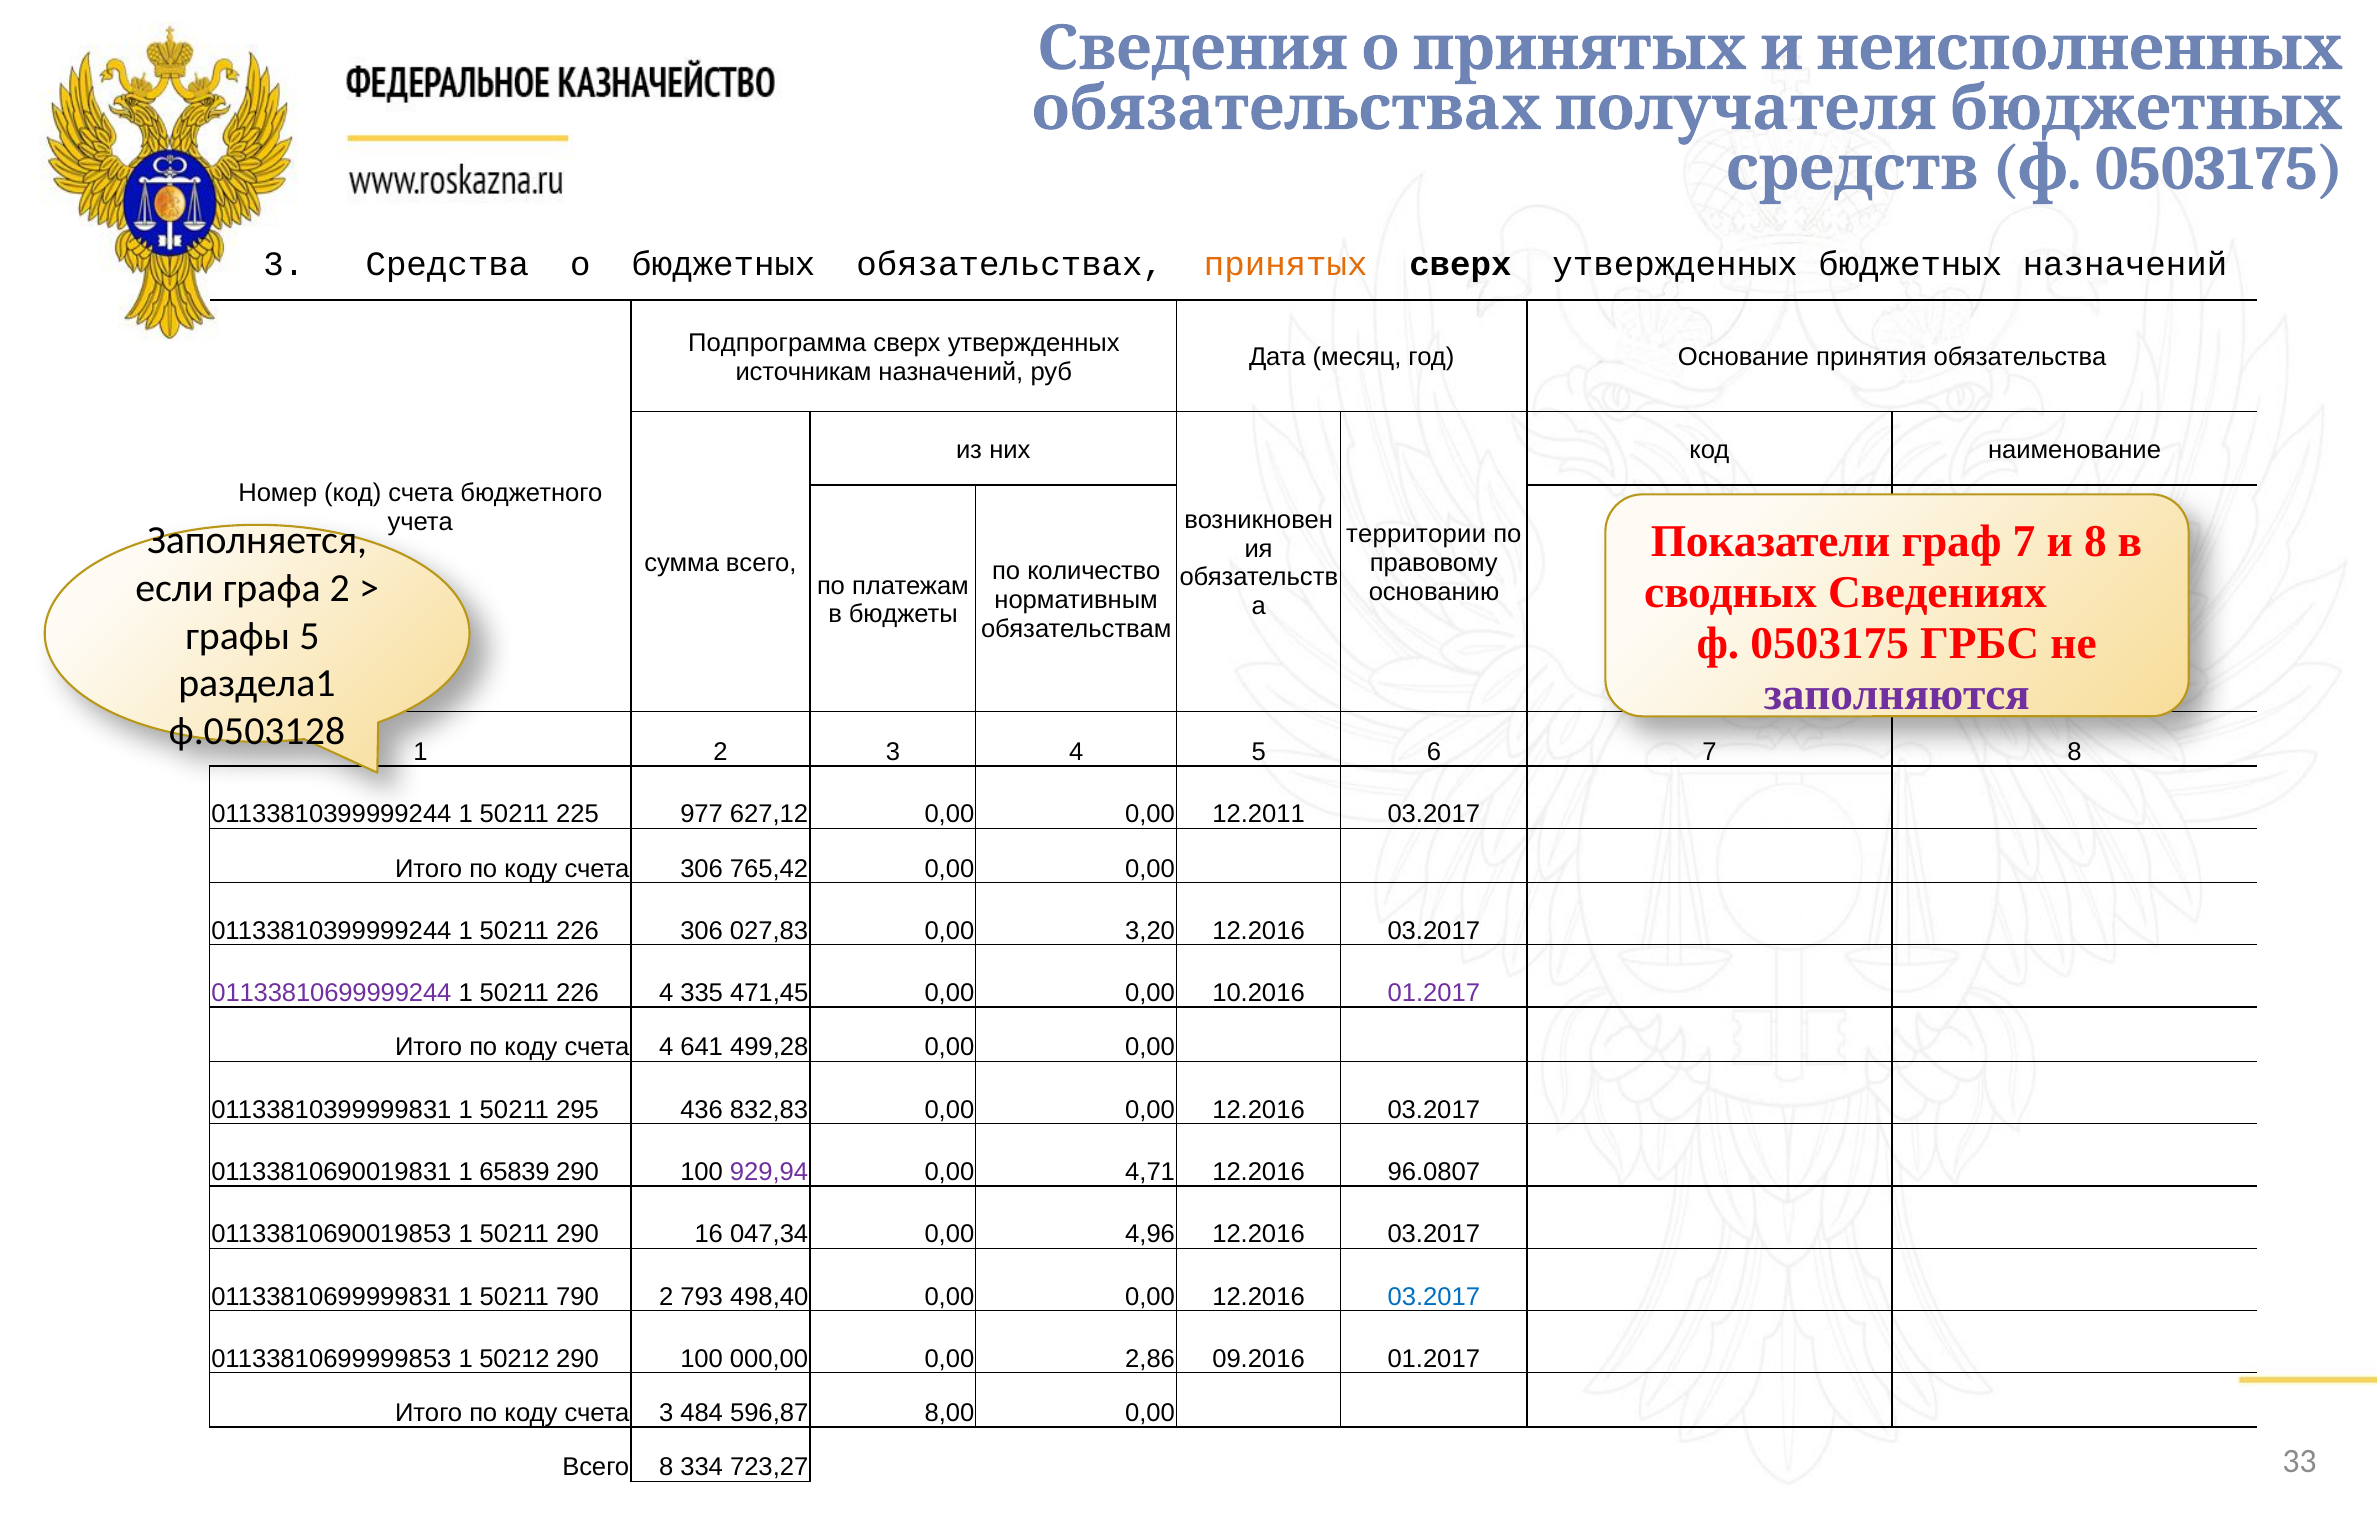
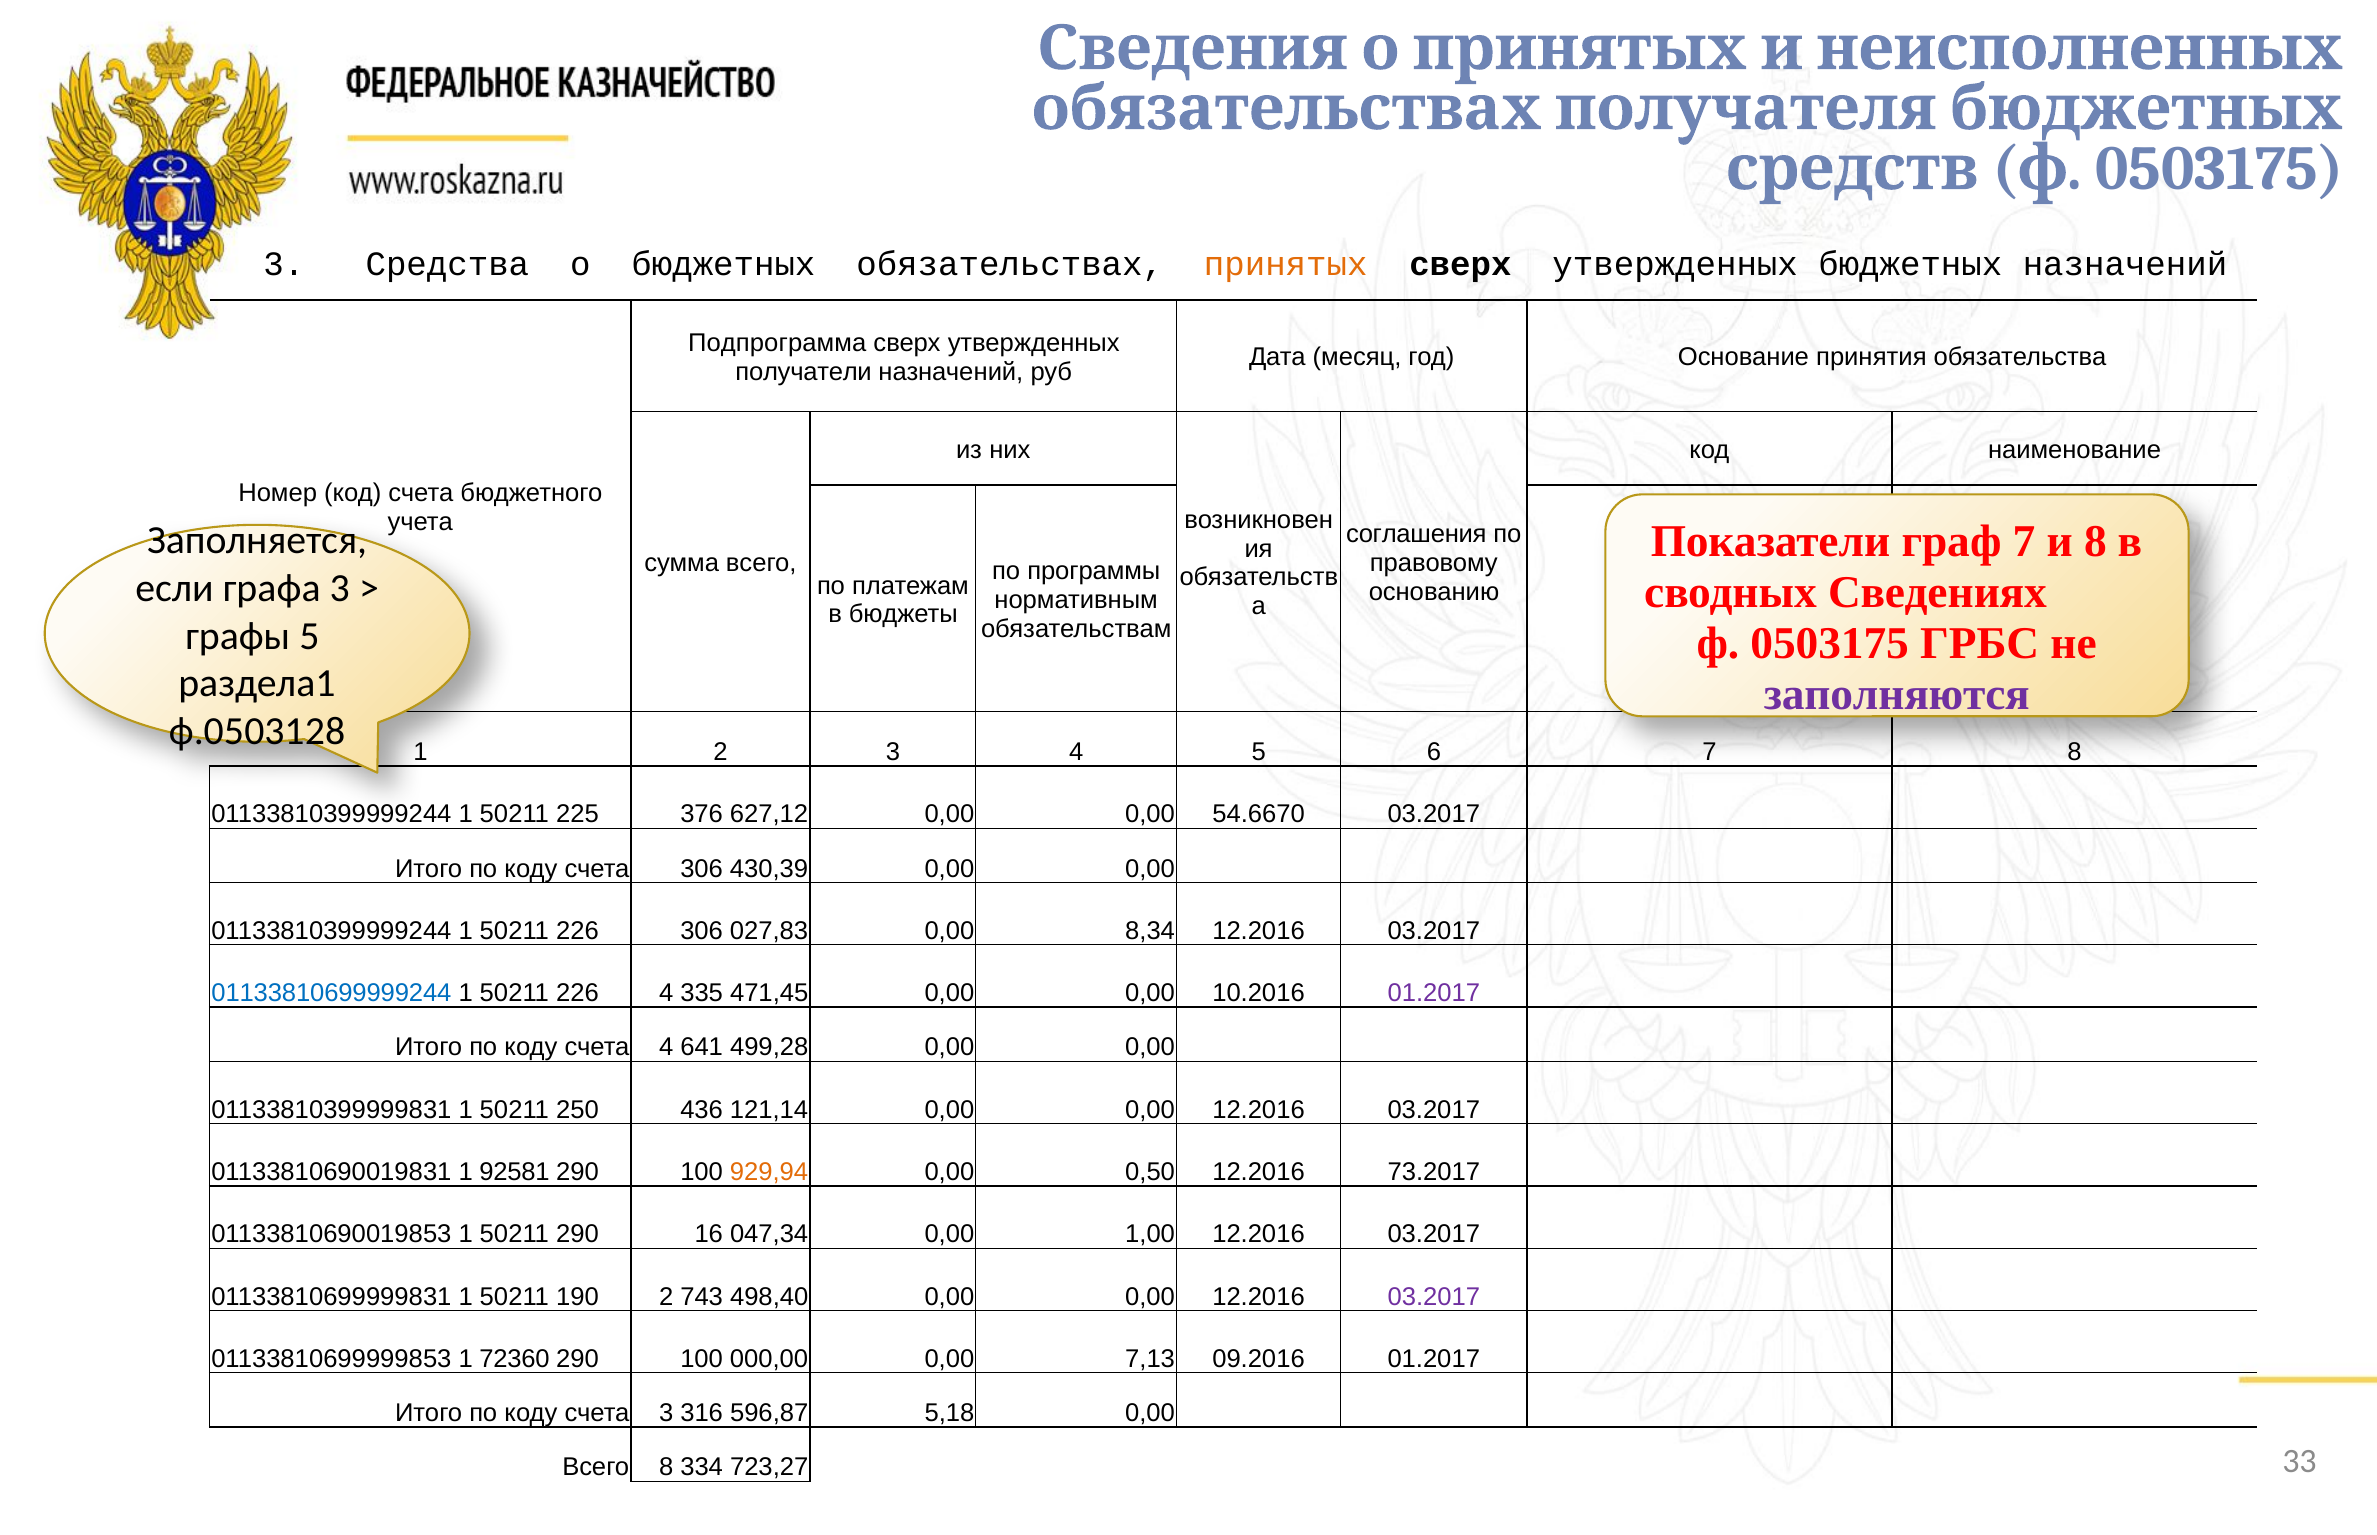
источникам: источникам -> получатели (804, 371)
территории: территории -> соглашения (1416, 534)
количество: количество -> программы (1094, 571)
графа 2: 2 -> 3 (340, 588)
977: 977 -> 376 (702, 814)
12.2011: 12.2011 -> 54.6670 (1259, 814)
765,42: 765,42 -> 430,39 (769, 868)
3,20: 3,20 -> 8,34 (1150, 931)
01133810699999244 colour: purple -> blue (331, 993)
295: 295 -> 250 (578, 1110)
832,83: 832,83 -> 121,14 (769, 1110)
65839: 65839 -> 92581 (514, 1172)
929,94 colour: purple -> orange (769, 1172)
4,71: 4,71 -> 0,50 (1150, 1172)
96.0807: 96.0807 -> 73.2017 (1434, 1172)
4,96: 4,96 -> 1,00 (1150, 1234)
790: 790 -> 190 (578, 1296)
793: 793 -> 743 (702, 1296)
03.2017 colour: blue -> purple (1434, 1296)
50212: 50212 -> 72360 (514, 1359)
2,86: 2,86 -> 7,13 (1150, 1359)
484: 484 -> 316 (702, 1413)
8,00: 8,00 -> 5,18 (949, 1413)
